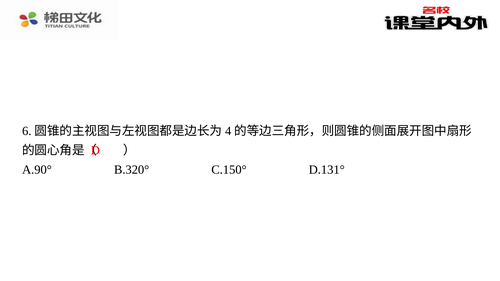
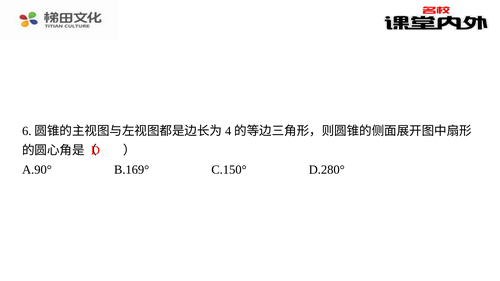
B.320°: B.320° -> B.169° (132, 170)
D.131°: D.131° -> D.280° (327, 170)
